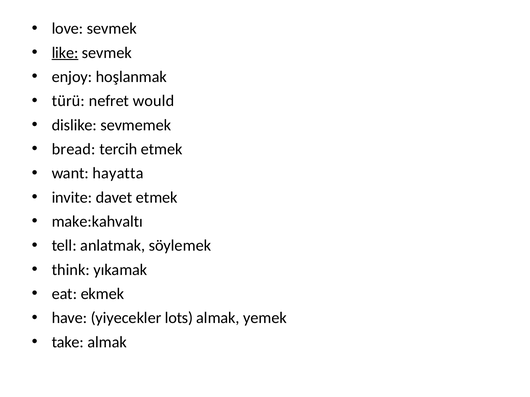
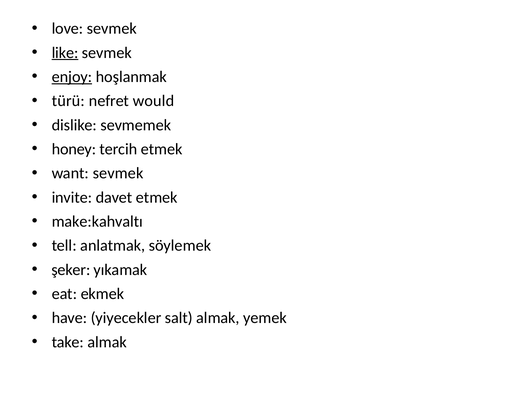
enjoy underline: none -> present (72, 77)
bread: bread -> honey (74, 149)
want hayatta: hayatta -> sevmek (118, 173)
think: think -> şeker (71, 270)
lots: lots -> salt (179, 318)
